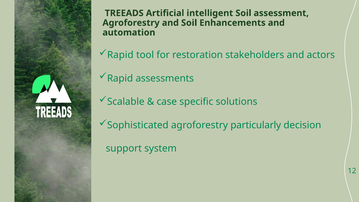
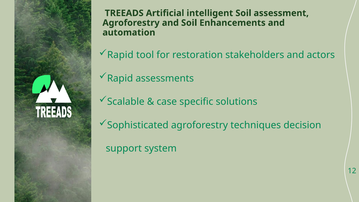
particularly: particularly -> techniques (256, 125)
